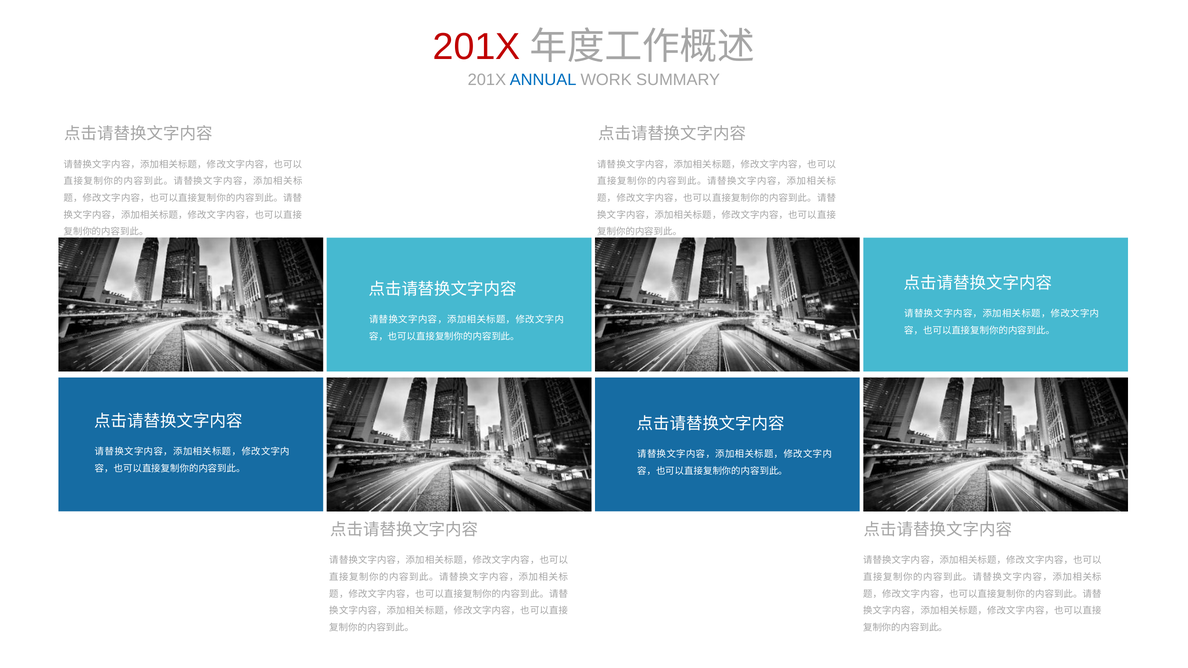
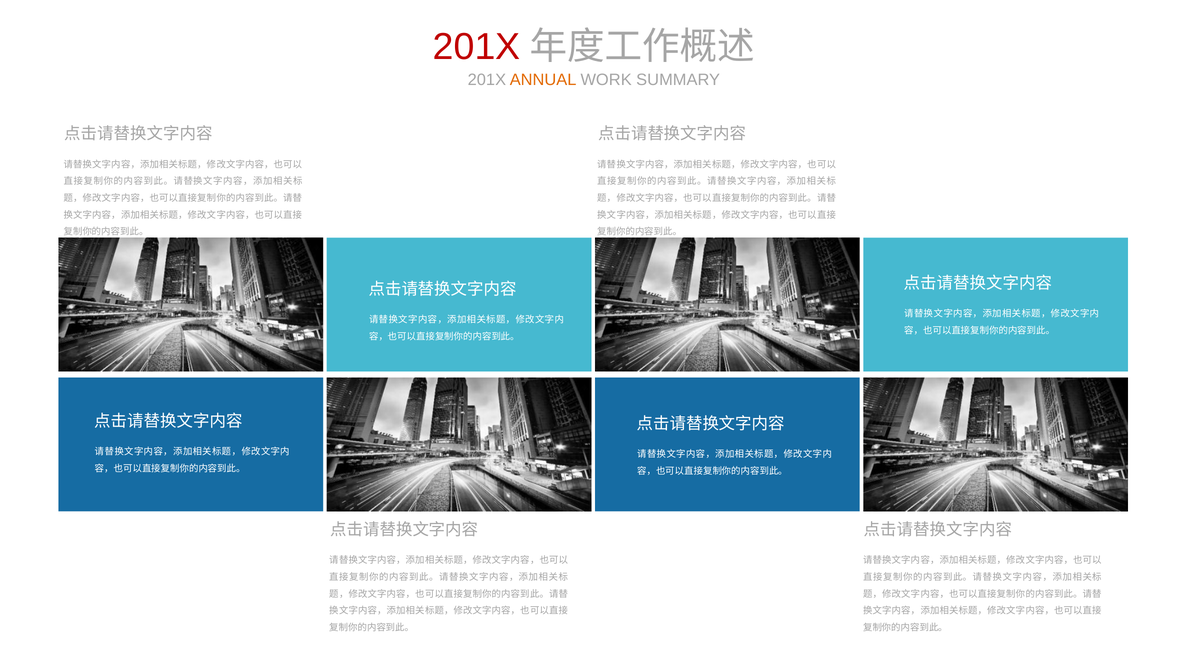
ANNUAL colour: blue -> orange (543, 80)
